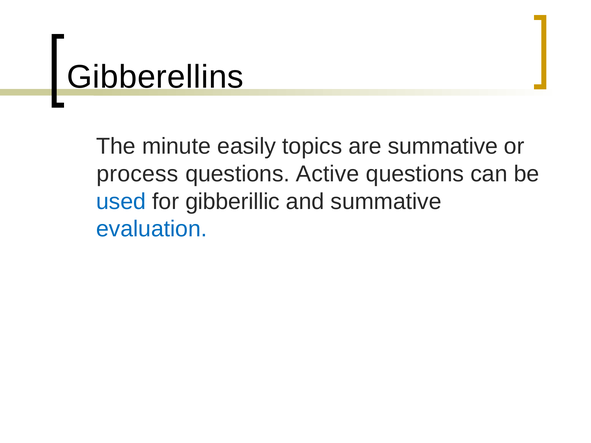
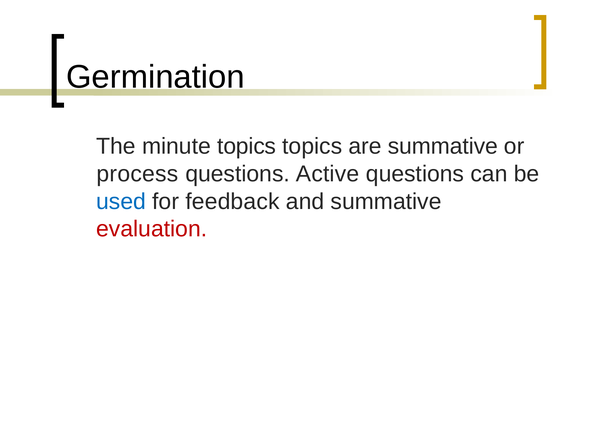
Gibberellins: Gibberellins -> Germination (155, 77)
minute easily: easily -> topics (247, 146)
gibberillic: gibberillic -> feedback (232, 202)
evaluation colour: blue -> red (152, 229)
